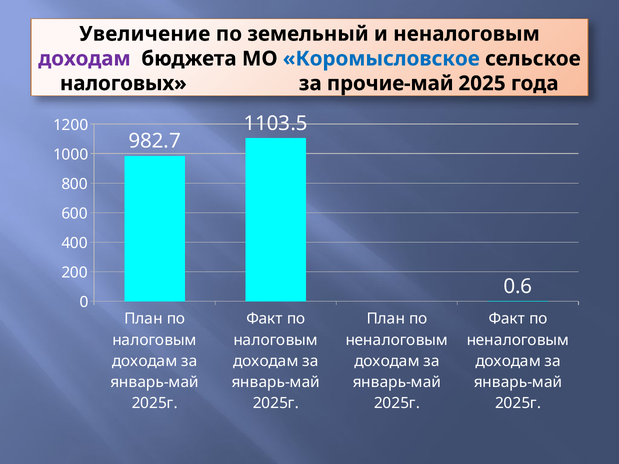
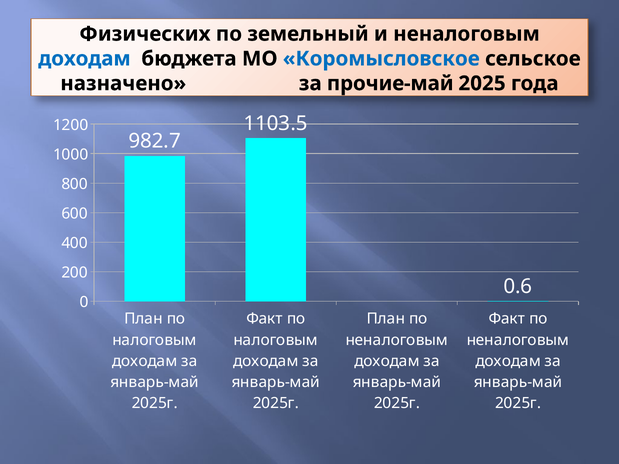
Увеличение: Увеличение -> Физических (145, 34)
доходам colour: purple -> blue (84, 59)
налоговых: налоговых -> назначено (123, 83)
